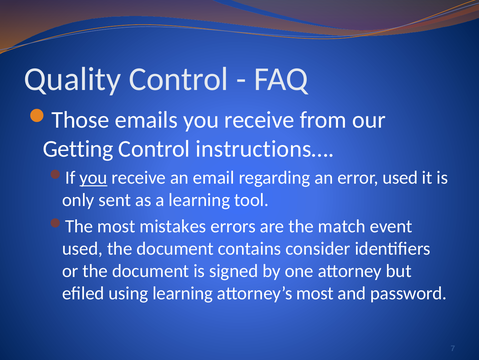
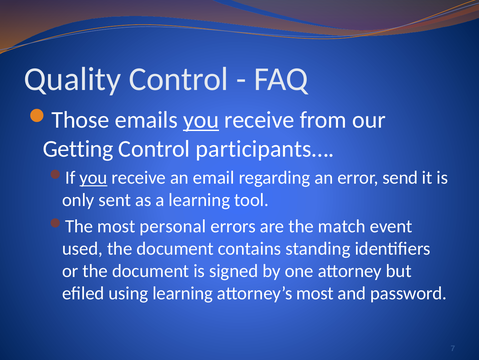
you underline: none -> present (201, 120)
instructions…: instructions… -> participants… (265, 149)
error used: used -> send (400, 177)
mistakes: mistakes -> personal (173, 226)
consider: consider -> standing (318, 248)
